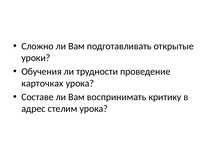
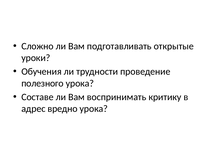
карточках: карточках -> полезного (42, 83)
стелим: стелим -> вредно (63, 108)
